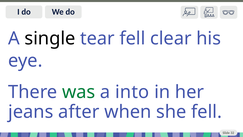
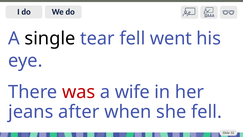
clear: clear -> went (171, 38)
was colour: green -> red (79, 92)
into: into -> wife (132, 92)
